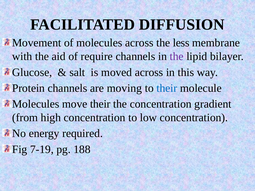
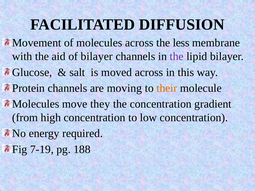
of require: require -> bilayer (97, 56)
their colour: blue -> orange (167, 88)
move their: their -> they (100, 104)
